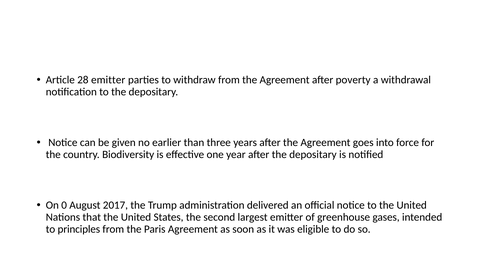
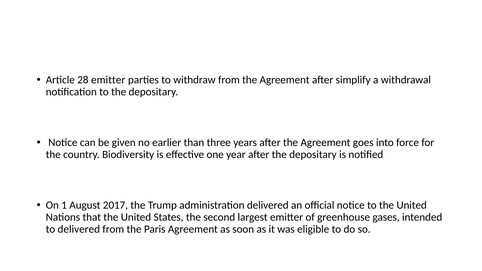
poverty: poverty -> simplify (353, 80)
0: 0 -> 1 (64, 205)
to principles: principles -> delivered (79, 229)
